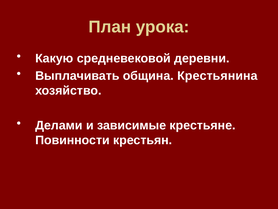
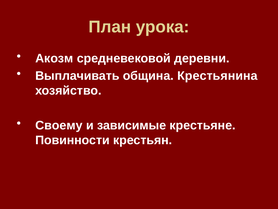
Какую: Какую -> Акозм (54, 58)
Делами: Делами -> Своему (59, 125)
